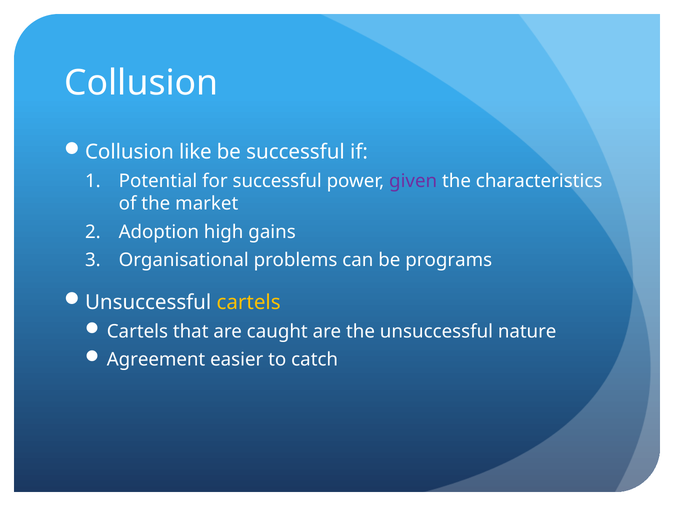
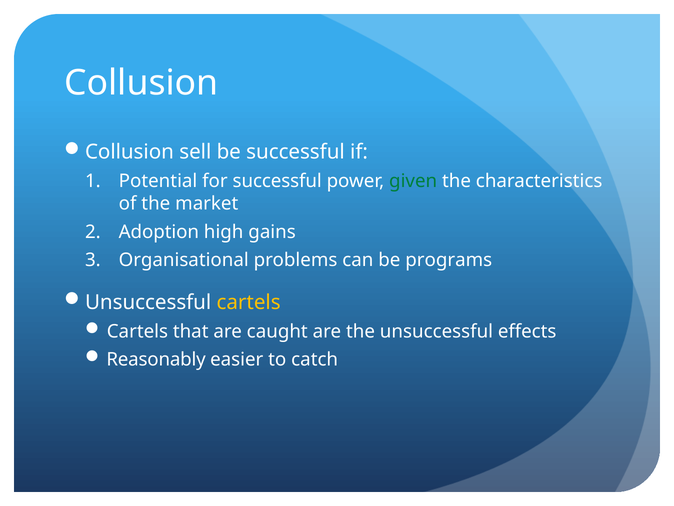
like: like -> sell (195, 152)
given colour: purple -> green (413, 181)
nature: nature -> effects (527, 331)
Agreement: Agreement -> Reasonably (156, 359)
